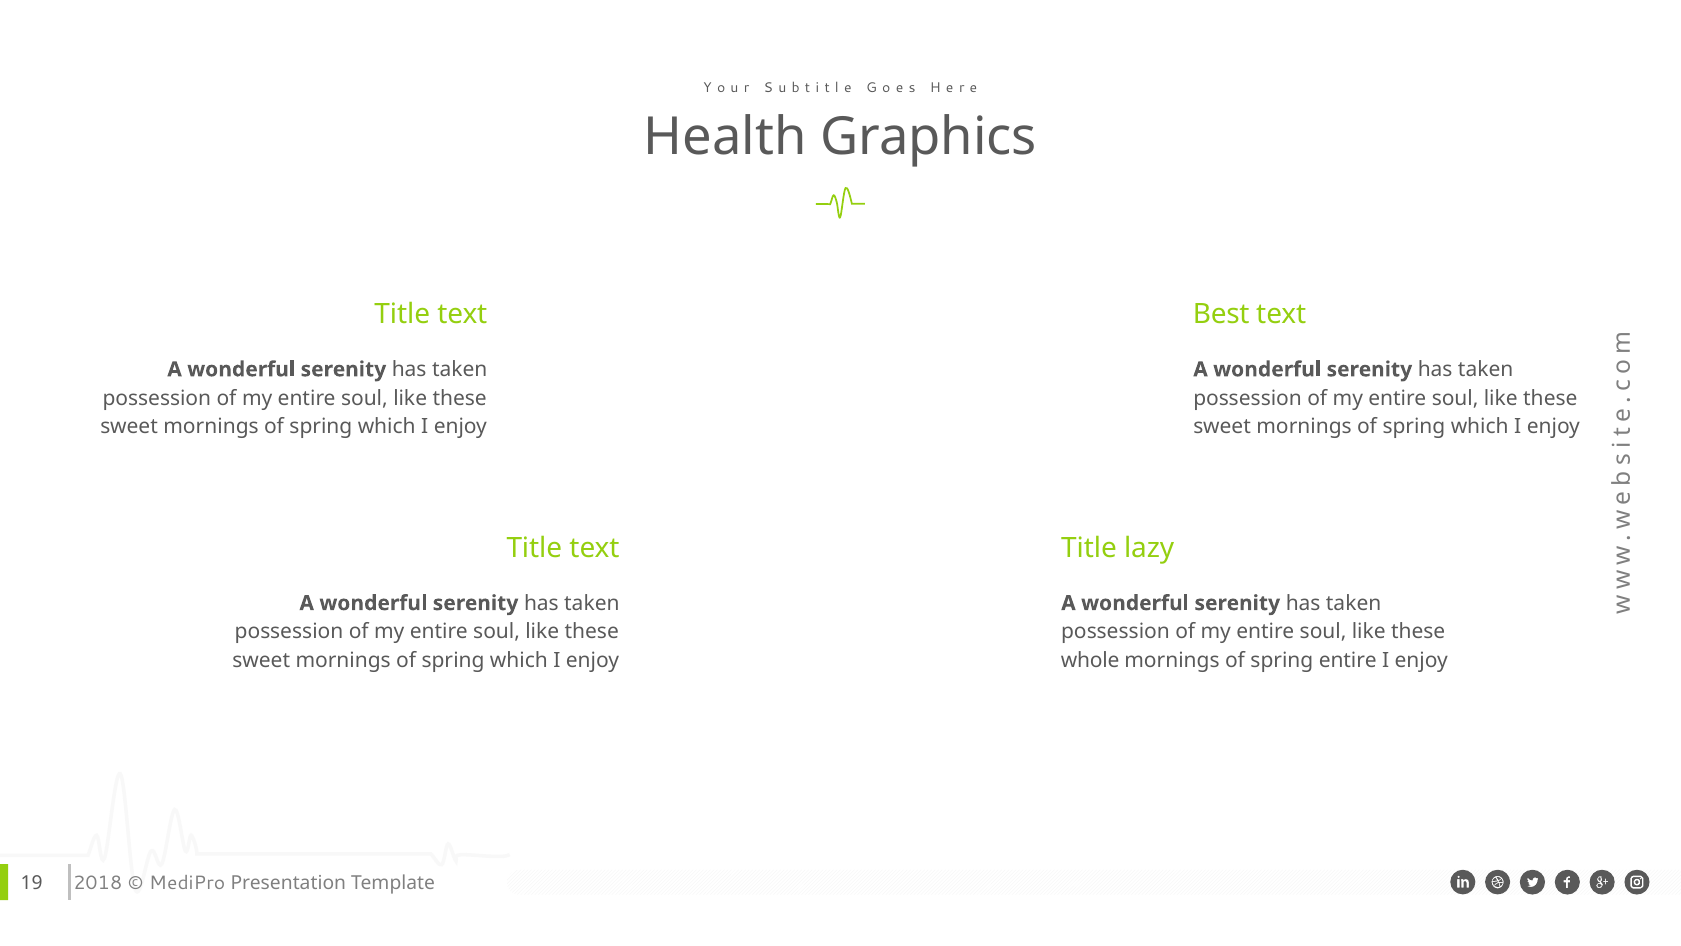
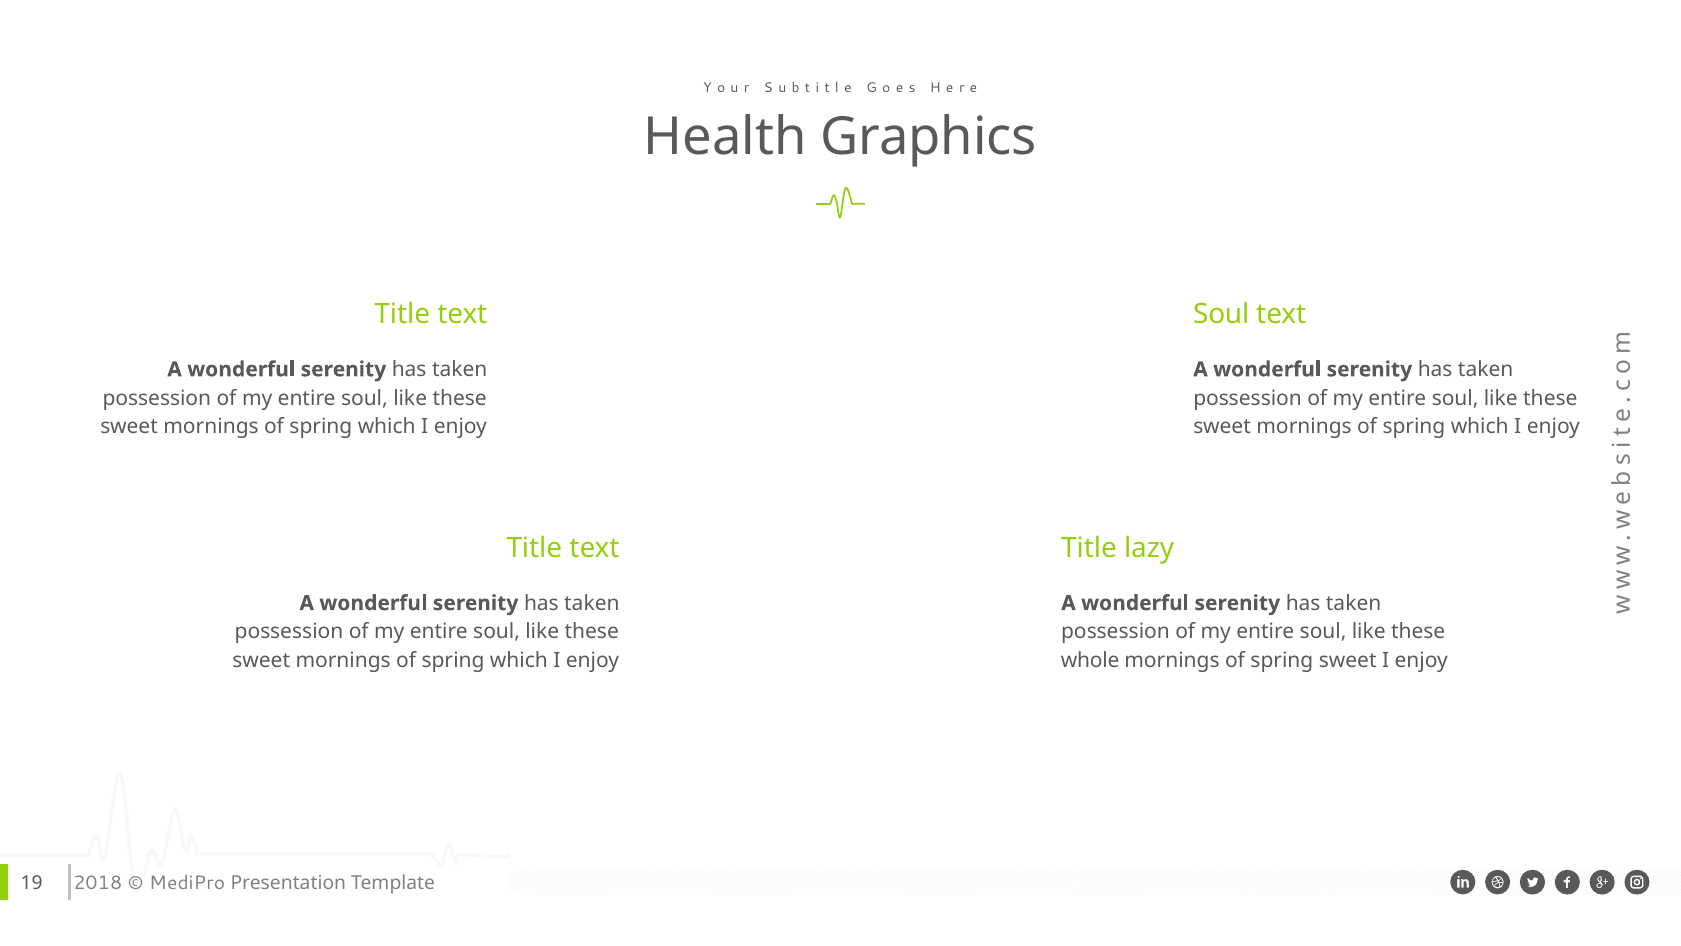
Best: Best -> Soul (1221, 314)
spring entire: entire -> sweet (1348, 660)
